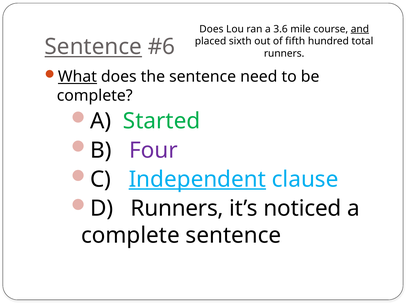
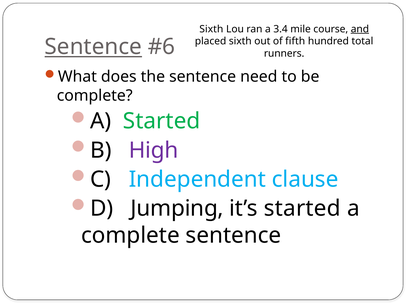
Does: Does -> Sixth (211, 29)
3.6: 3.6 -> 3.4 (281, 29)
What underline: present -> none (77, 77)
Four: Four -> High (154, 151)
Independent underline: present -> none (197, 180)
D Runners: Runners -> Jumping (177, 209)
it’s noticed: noticed -> started (302, 209)
